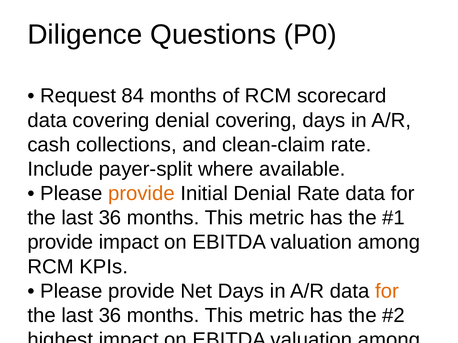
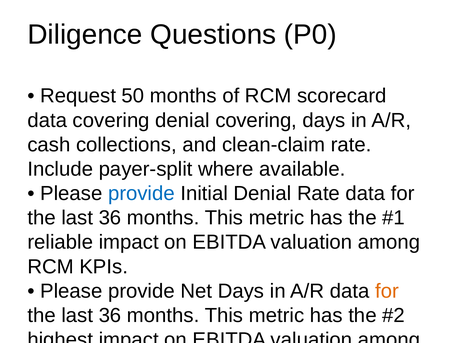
84: 84 -> 50 (133, 96)
provide colour: orange -> blue (141, 194)
provide: provide -> reliable (60, 243)
